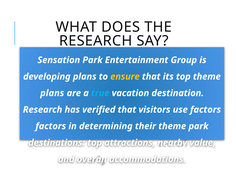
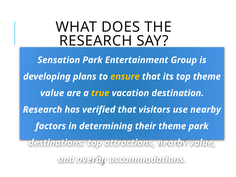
plans: plans -> value (52, 93)
true colour: light blue -> yellow (100, 93)
use factors: factors -> nearby (206, 110)
